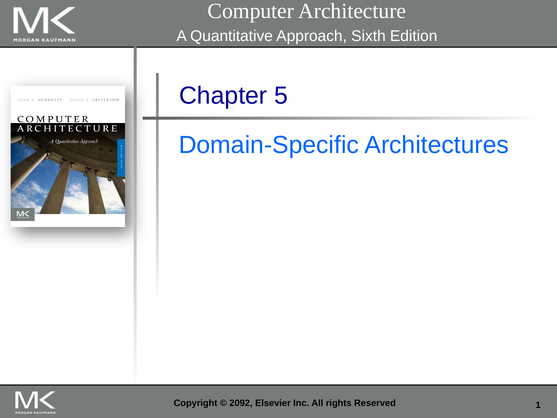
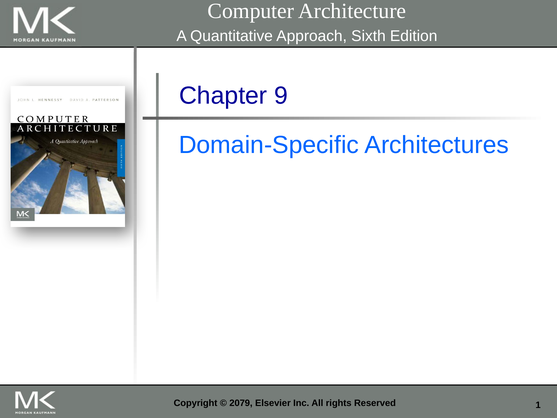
5: 5 -> 9 (281, 96)
2092: 2092 -> 2079 (241, 403)
